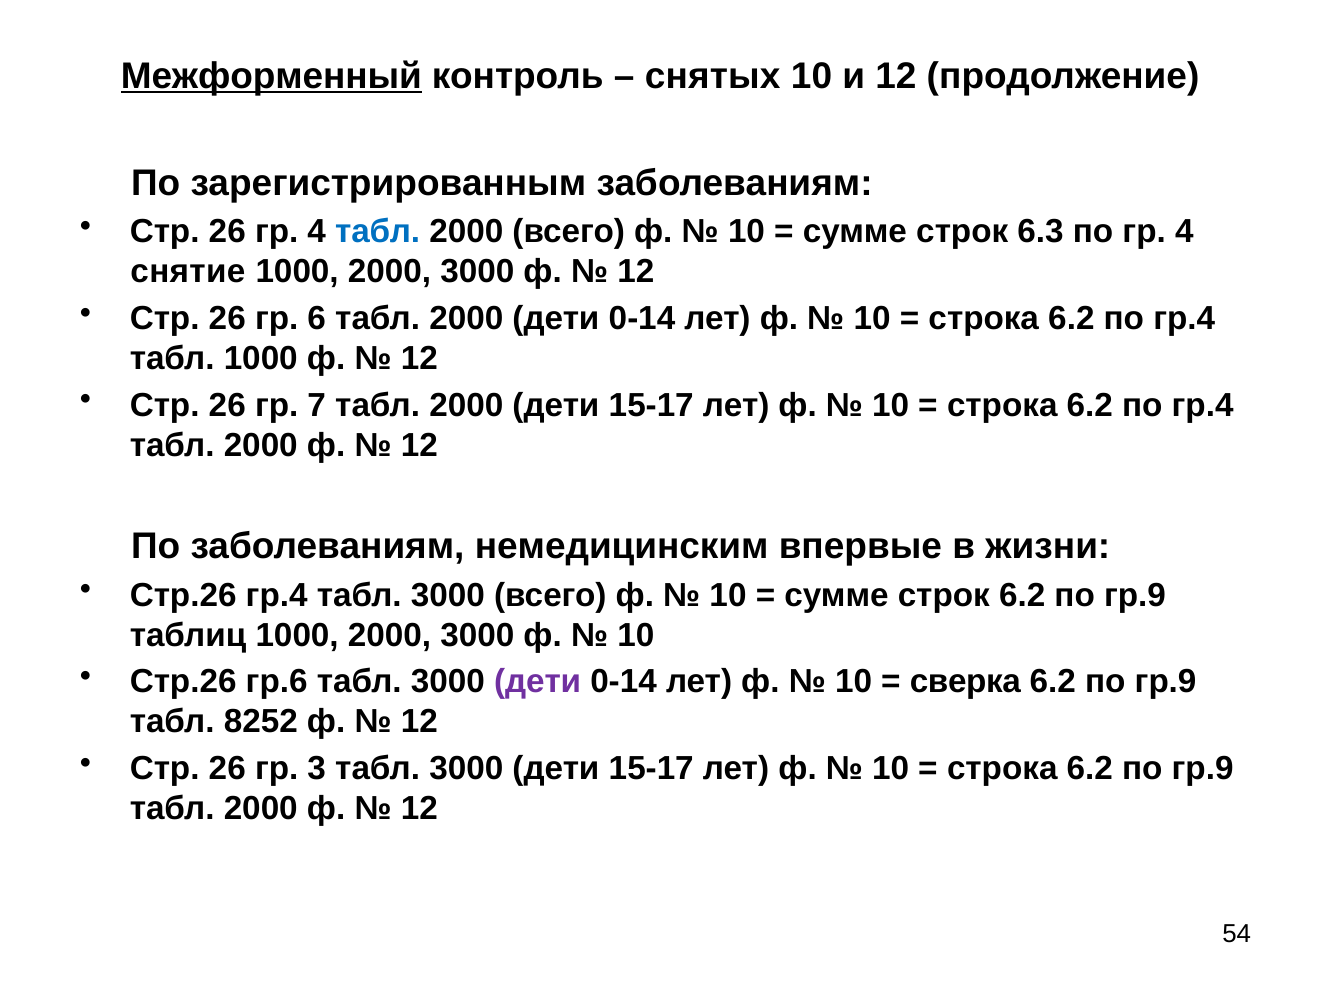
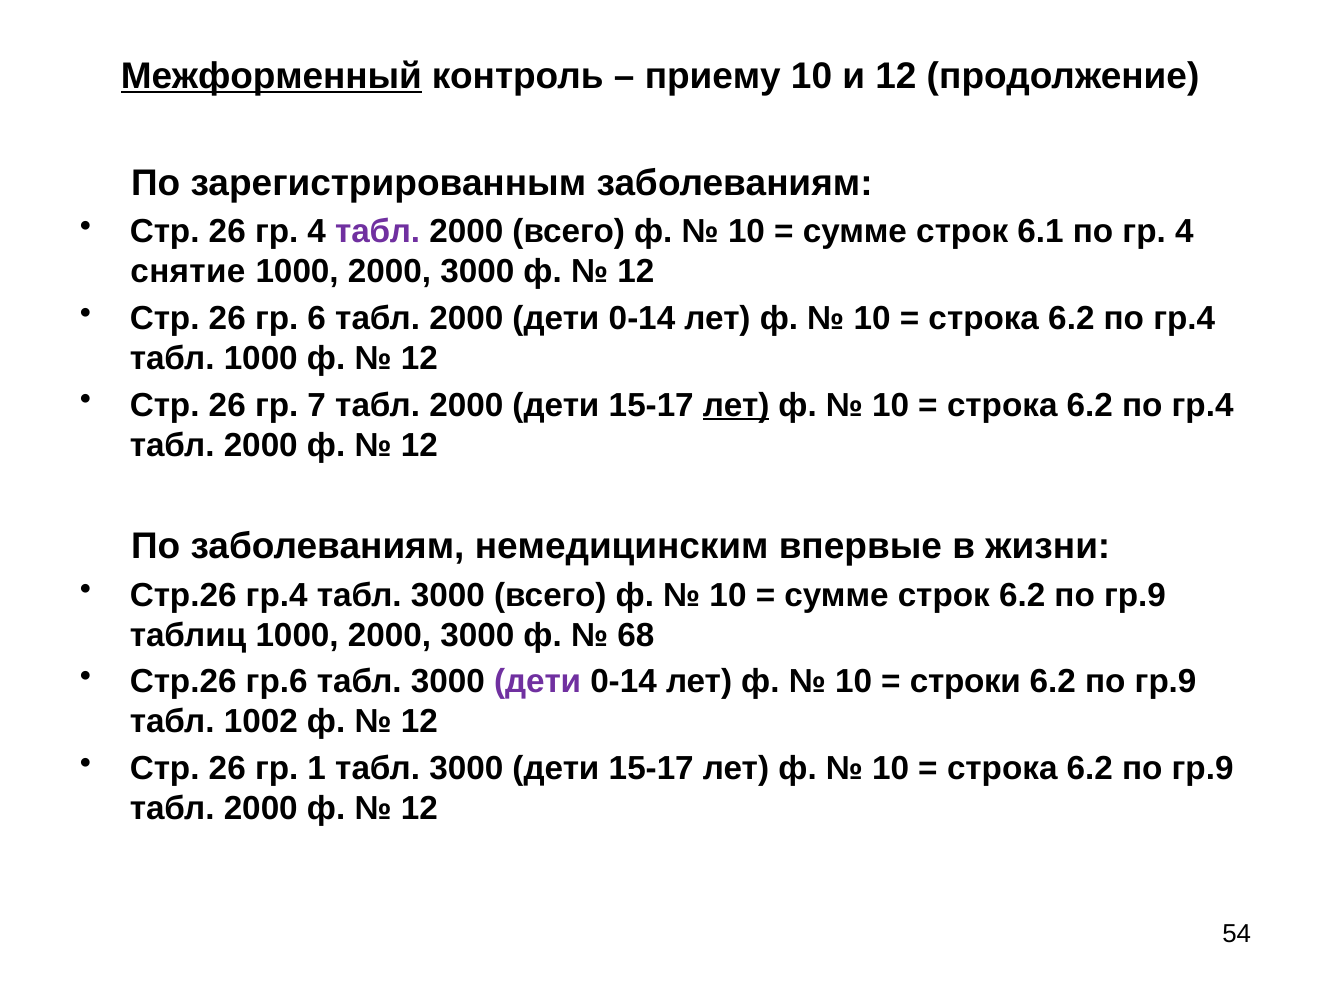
снятых: снятых -> приему (713, 76)
табл colour: blue -> purple (378, 232)
6.3: 6.3 -> 6.1 (1041, 232)
лет underline: none -> present (736, 405)
10: 10 -> 68 (636, 635)
сверка: сверка -> строки (965, 681)
8252: 8252 -> 1002 (261, 721)
3: 3 -> 1 (317, 768)
